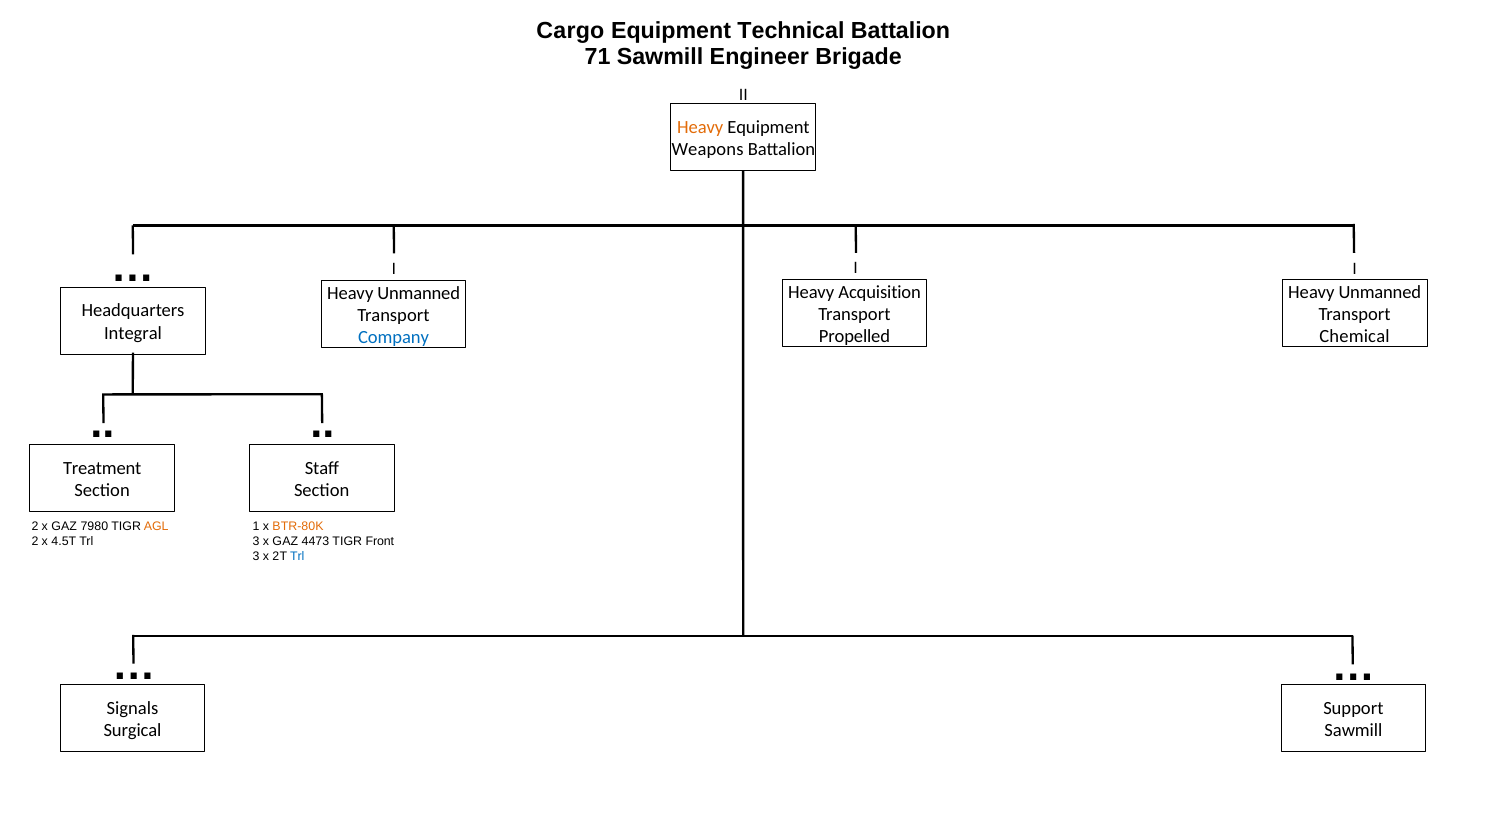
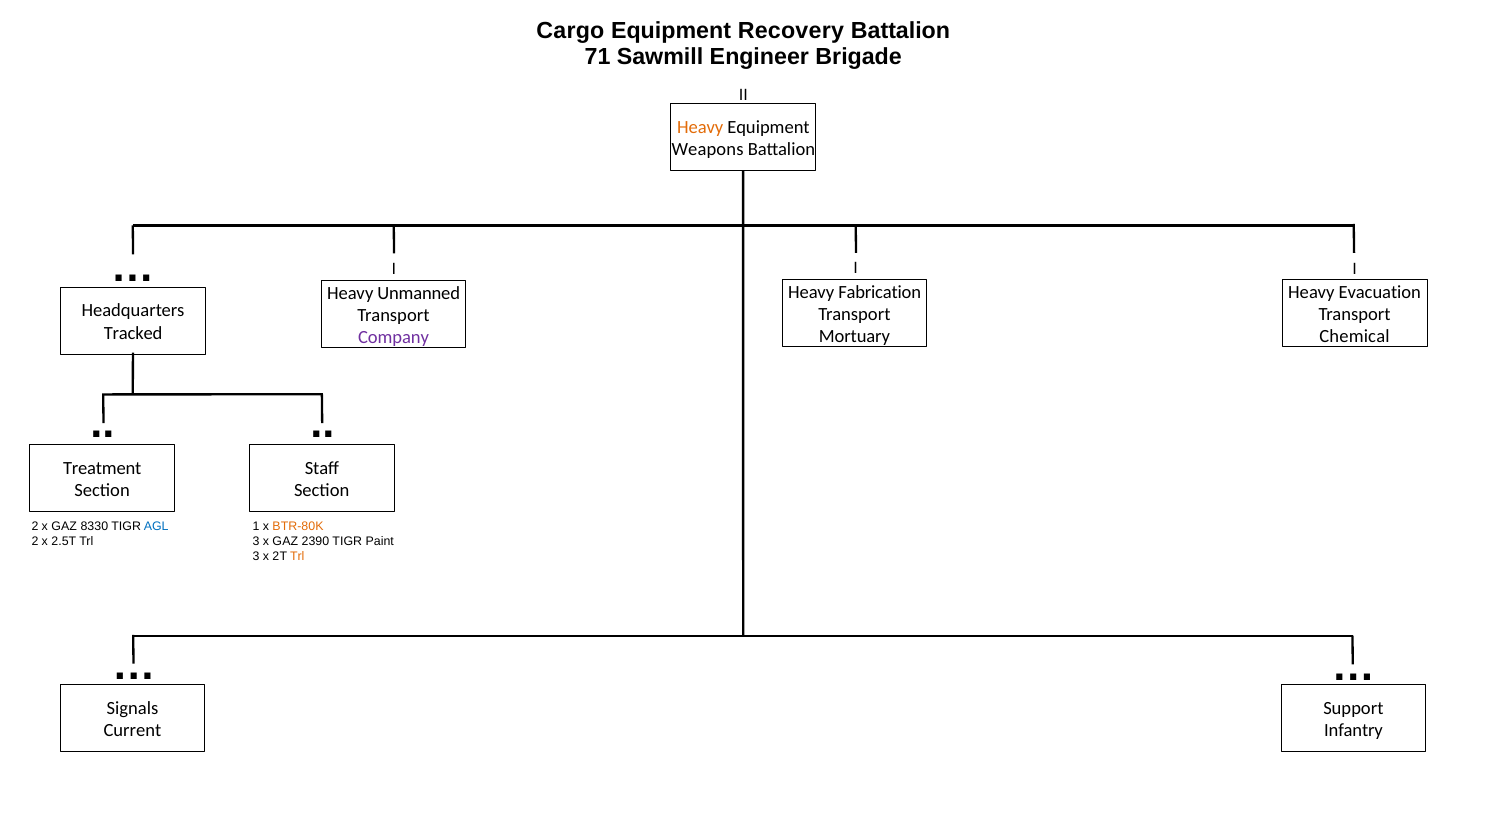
Technical: Technical -> Recovery (791, 31)
Acquisition: Acquisition -> Fabrication (880, 292)
Unmanned: Unmanned -> Evacuation (1380, 292)
Integral: Integral -> Tracked (133, 333)
Propelled: Propelled -> Mortuary (854, 336)
Company colour: blue -> purple (394, 338)
7980: 7980 -> 8330 (94, 526)
AGL colour: orange -> blue (156, 526)
4.5T: 4.5T -> 2.5T (64, 541)
4473: 4473 -> 2390 (315, 541)
Front: Front -> Paint (380, 541)
Trl colour: blue -> orange (297, 556)
Surgical: Surgical -> Current (132, 730)
Sawmill: Sawmill -> Infantry (1353, 730)
